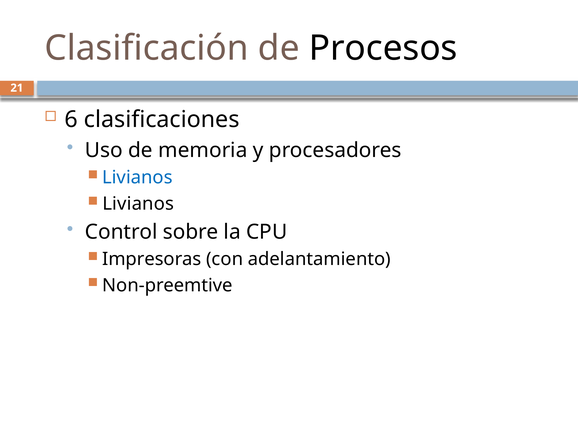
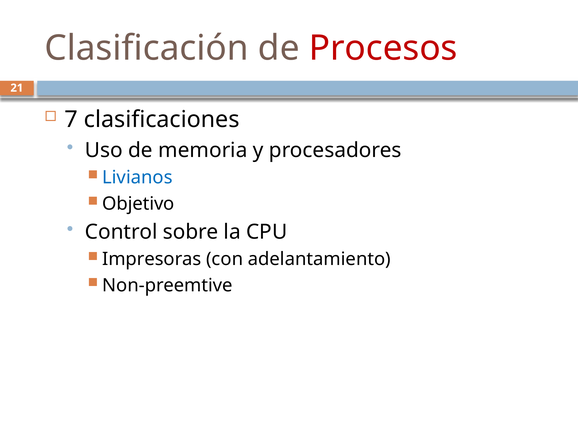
Procesos colour: black -> red (383, 48)
6: 6 -> 7 (71, 120)
Livianos: Livianos -> Objetivo (138, 204)
